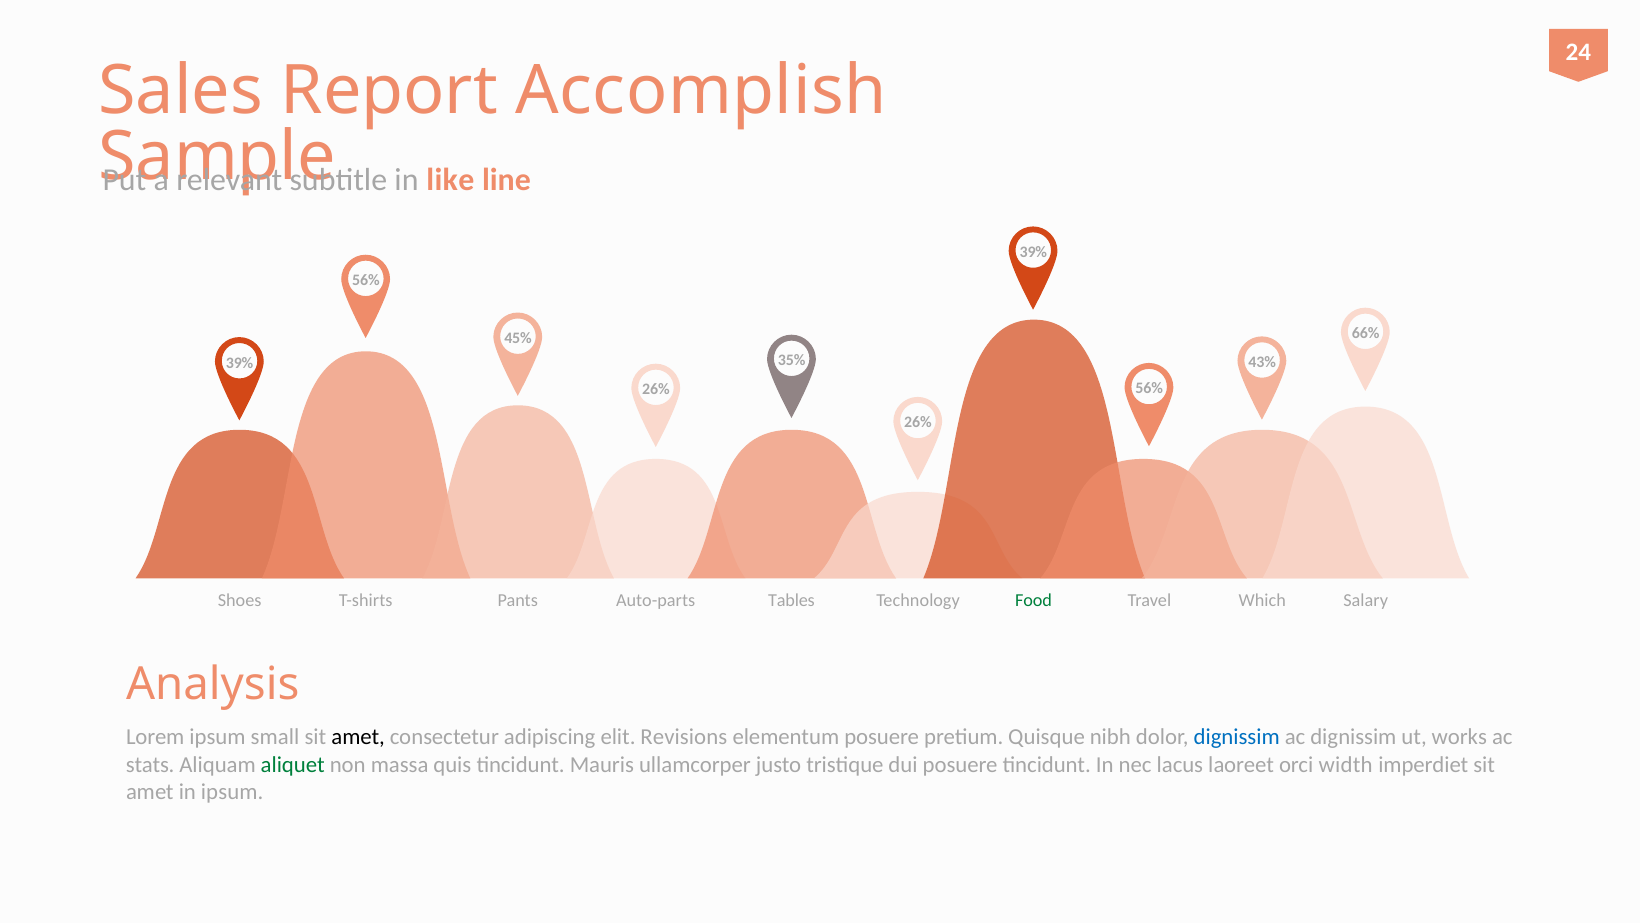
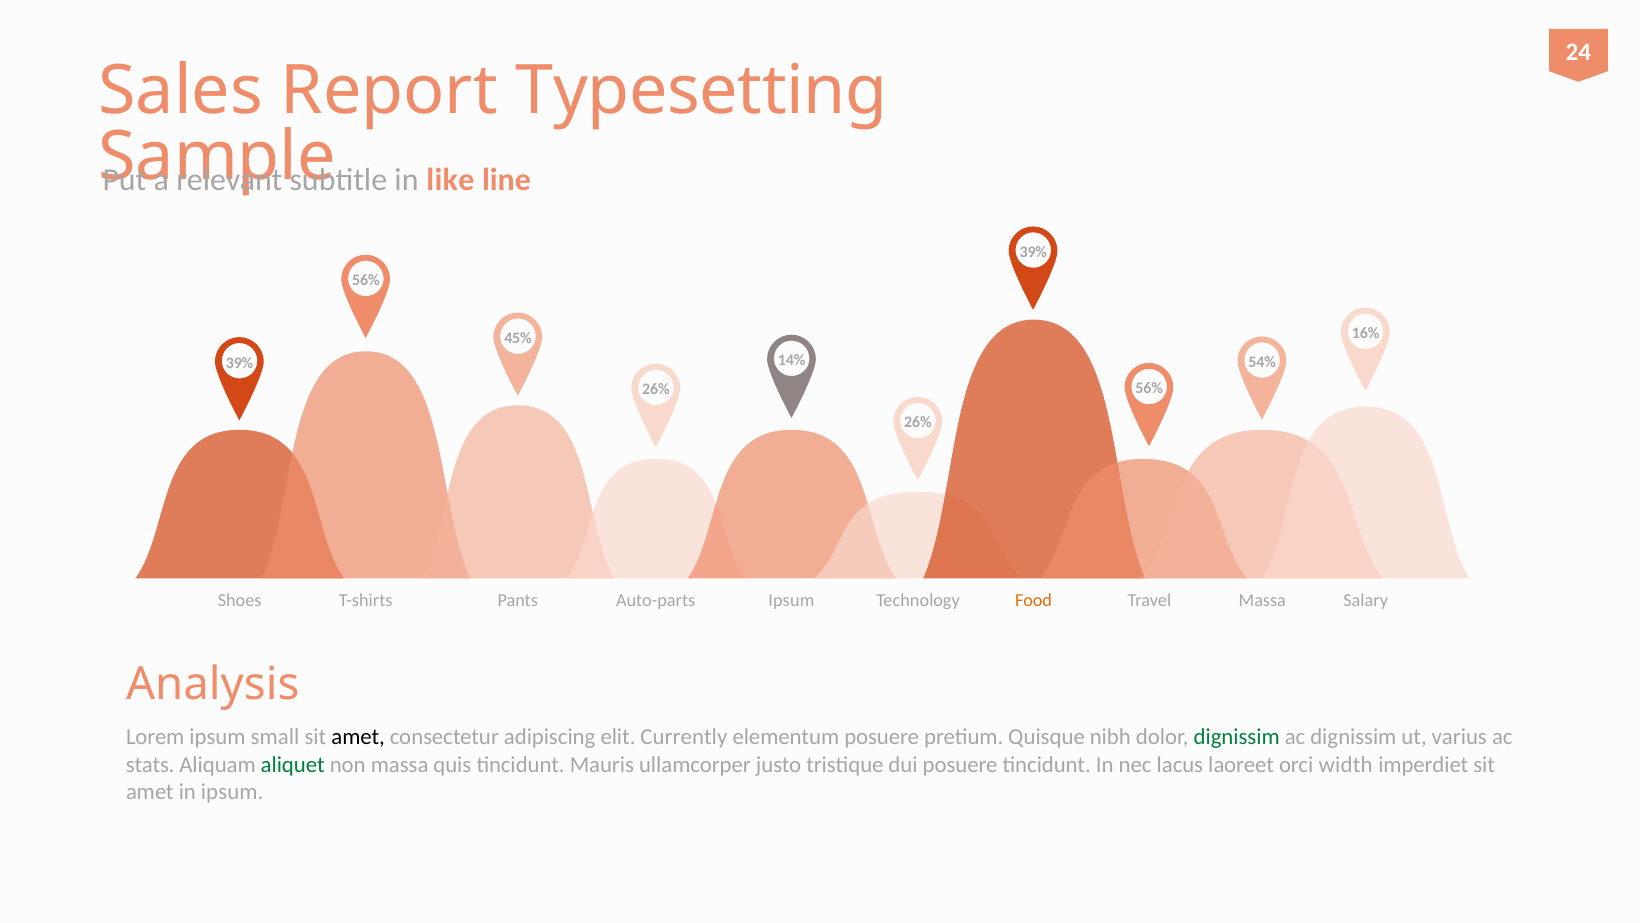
Accomplish: Accomplish -> Typesetting (701, 91)
66%: 66% -> 16% (1366, 333)
35%: 35% -> 14% (792, 360)
43%: 43% -> 54% (1262, 362)
Auto-parts Tables: Tables -> Ipsum (791, 601)
Food colour: green -> orange (1034, 601)
Travel Which: Which -> Massa (1262, 601)
Revisions: Revisions -> Currently (684, 737)
dignissim colour: blue -> green (1237, 737)
works: works -> varius (1459, 737)
